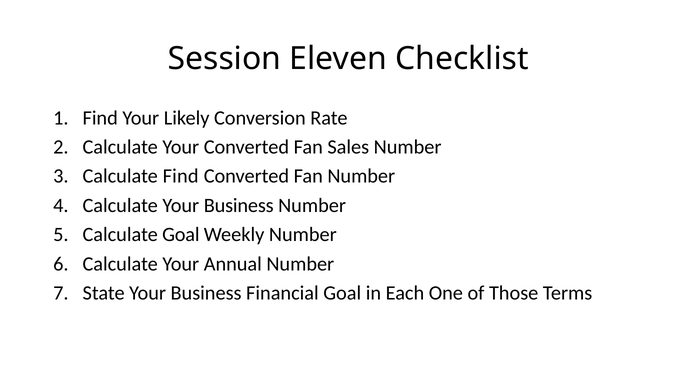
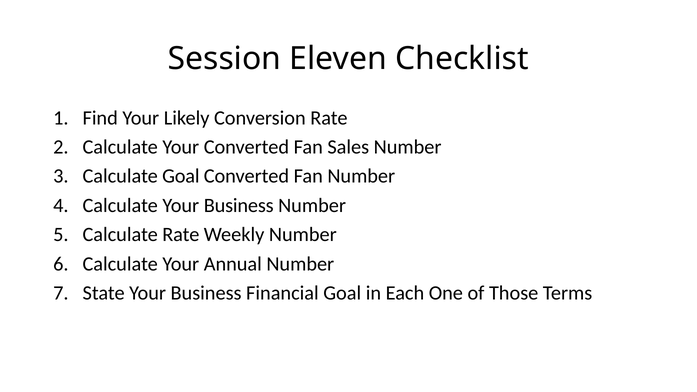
Calculate Find: Find -> Goal (181, 176)
Calculate Goal: Goal -> Rate (181, 235)
